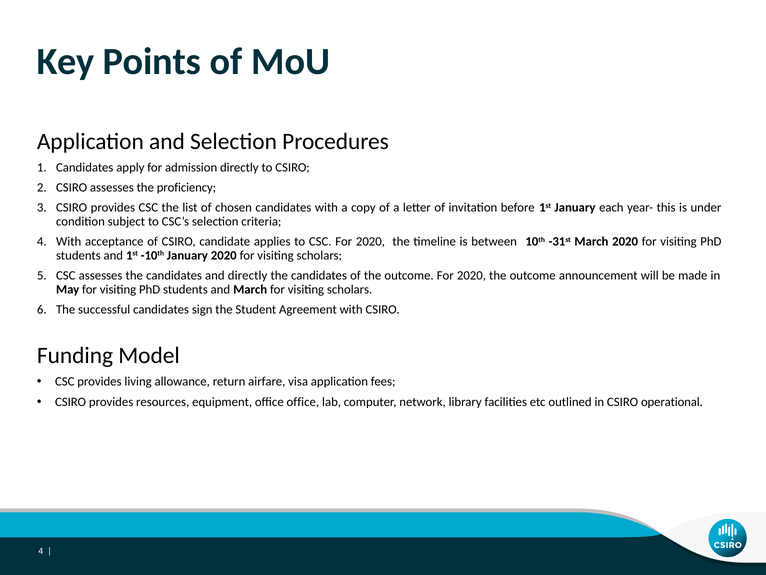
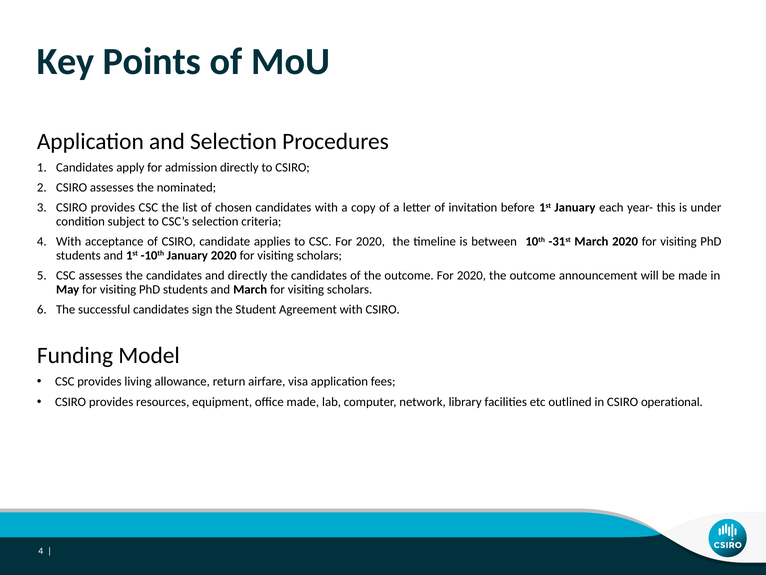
proficiency: proficiency -> nominated (186, 187)
office office: office -> made (303, 402)
